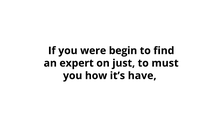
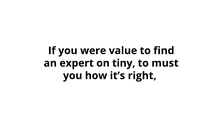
begin: begin -> value (123, 51)
just: just -> tiny (124, 63)
have: have -> right (142, 76)
